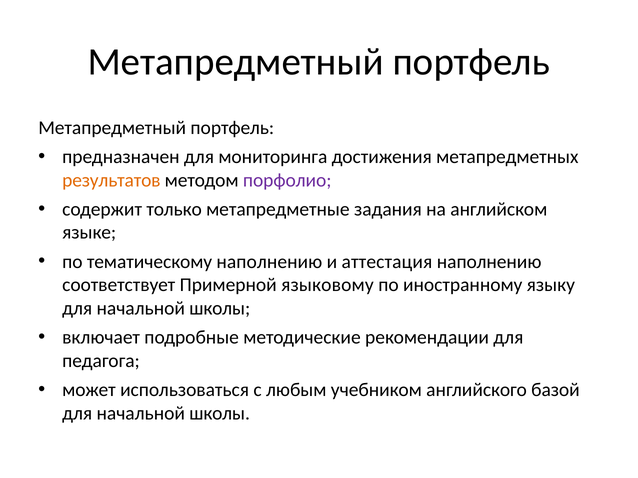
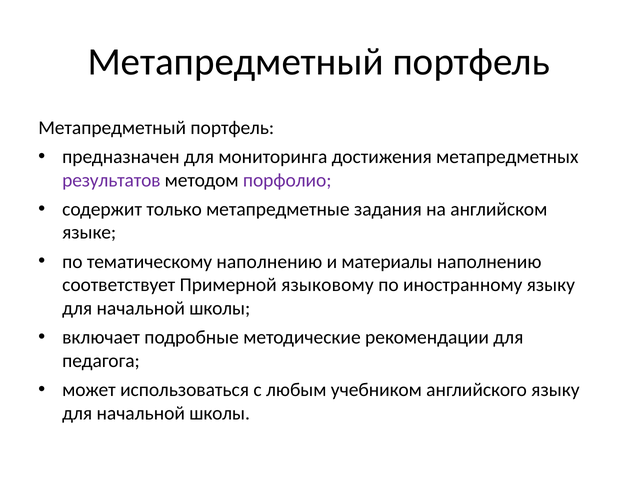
результатов colour: orange -> purple (111, 180)
аттестация: аттестация -> материалы (387, 262)
английского базой: базой -> языку (555, 390)
